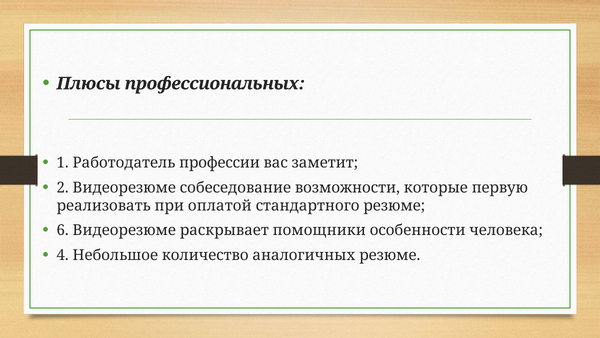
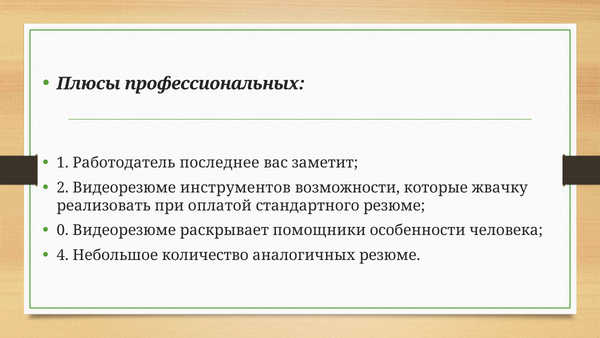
профессии: профессии -> последнее (219, 163)
собеседование: собеседование -> инструментов (235, 187)
первую: первую -> жвачку (500, 187)
6: 6 -> 0 (63, 230)
